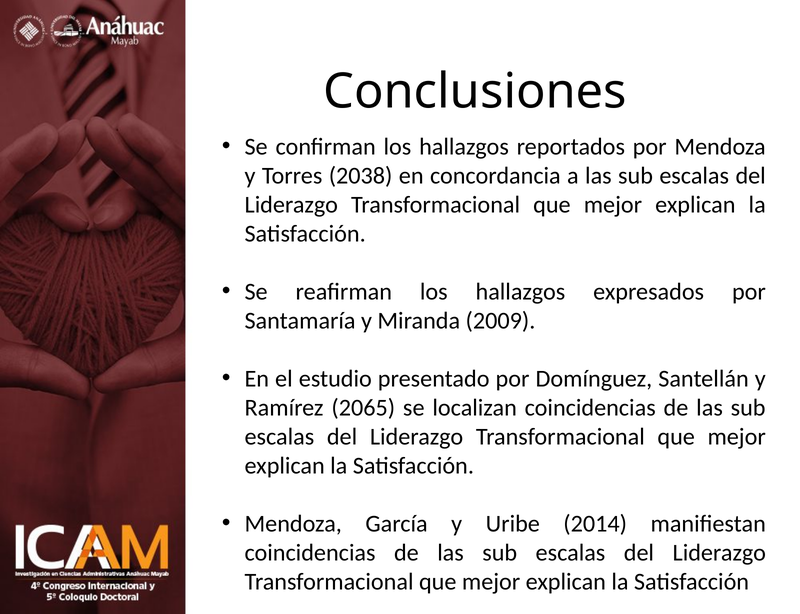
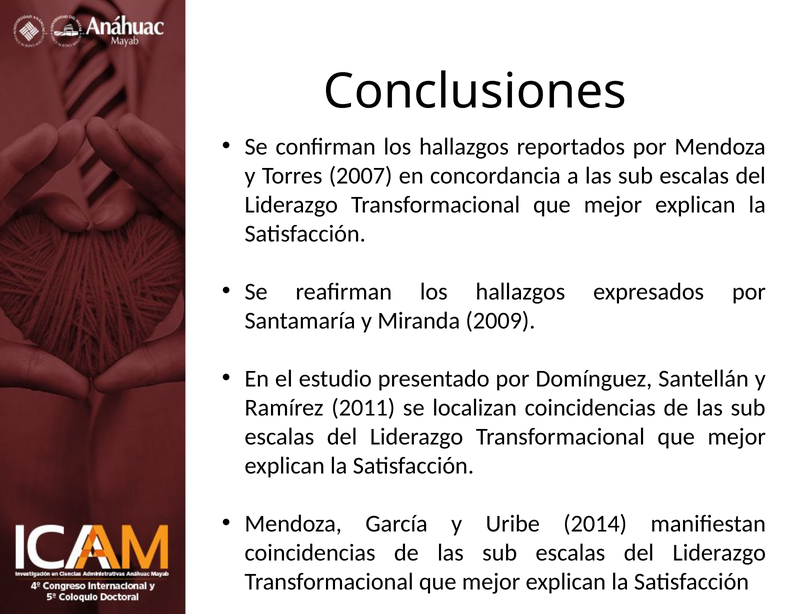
2038: 2038 -> 2007 (361, 176)
2065: 2065 -> 2011 (363, 408)
